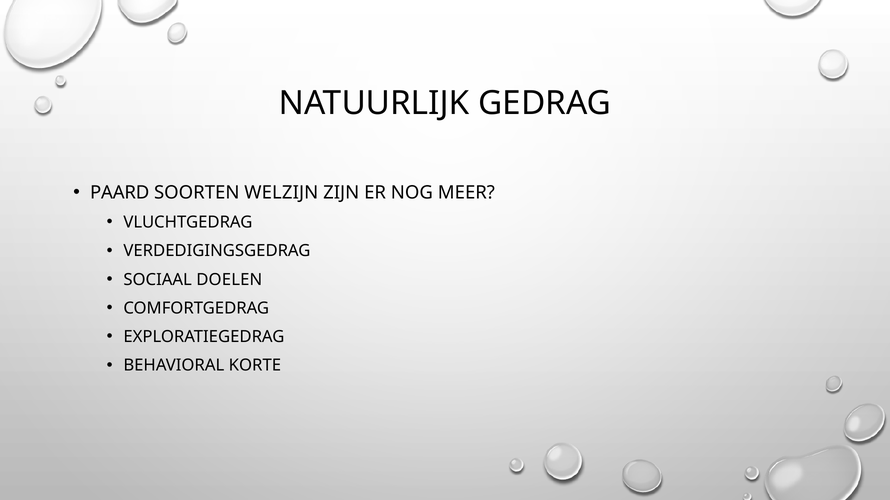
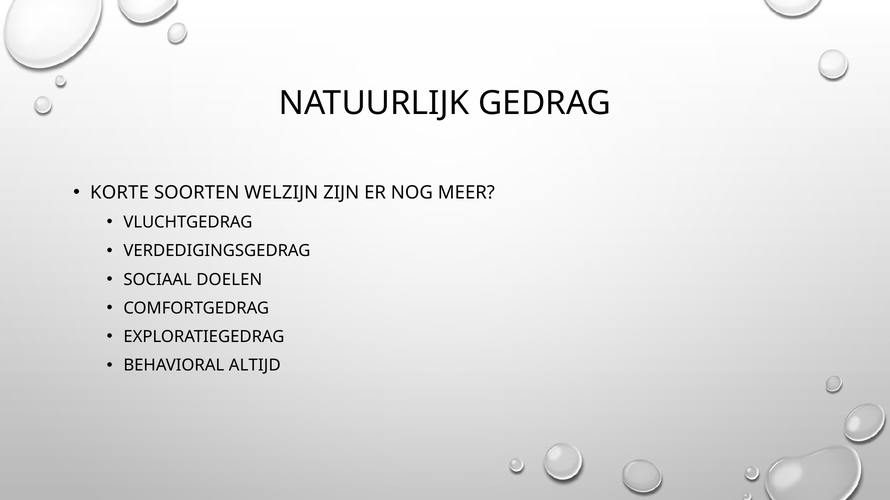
PAARD: PAARD -> KORTE (120, 193)
KORTE: KORTE -> ALTIJD (255, 366)
